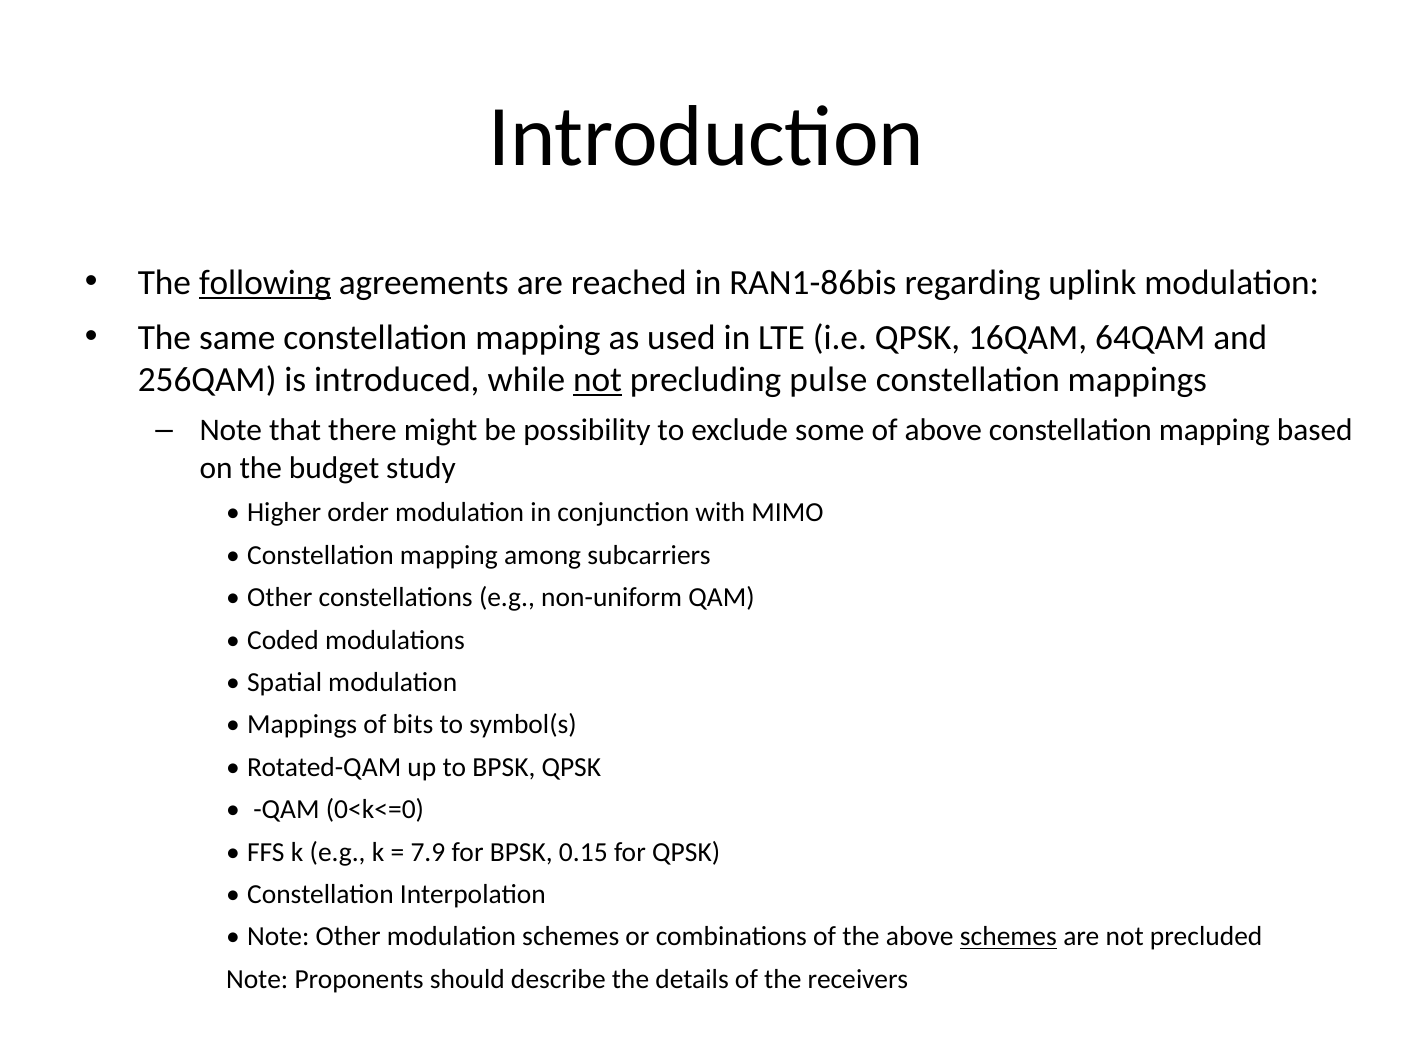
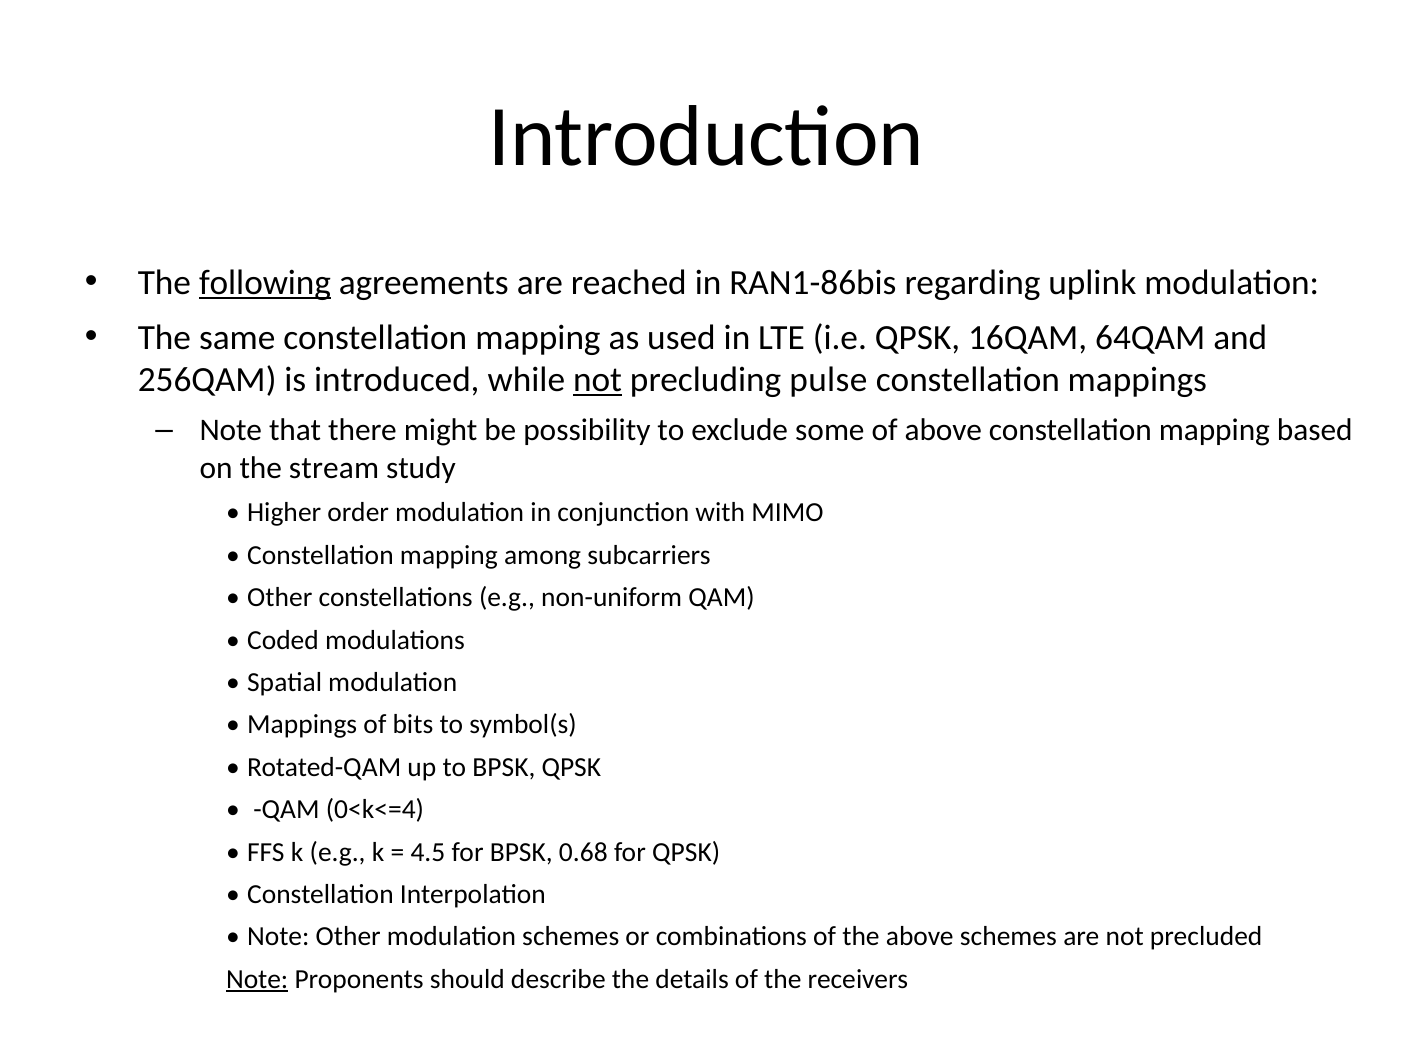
budget: budget -> stream (334, 468)
0<k<=0: 0<k<=0 -> 0<k<=4 (375, 809)
7.9: 7.9 -> 4.5 (428, 852)
0.15: 0.15 -> 0.68 (583, 852)
schemes underline: present -> none (1008, 937)
Note underline: none -> present (257, 979)
